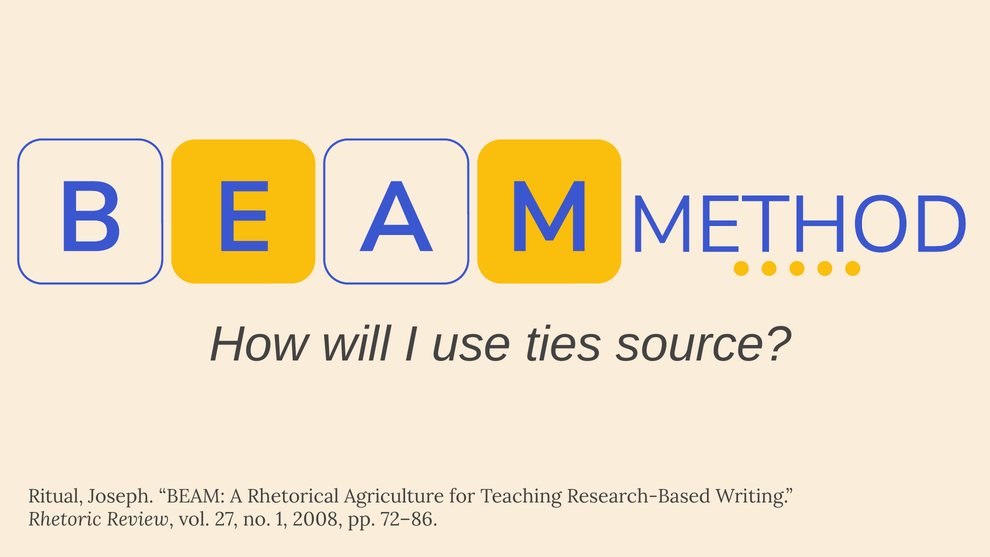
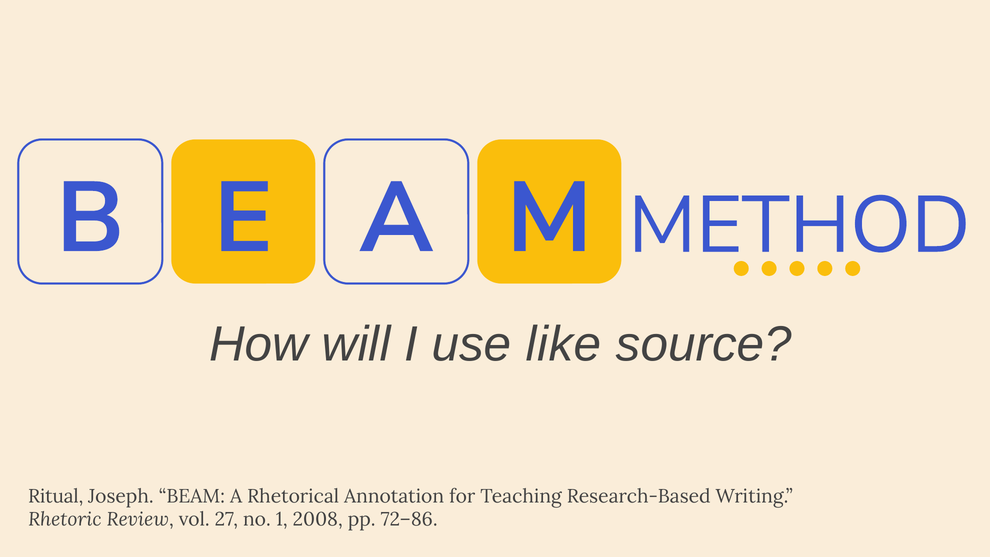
ties: ties -> like (563, 344)
Agriculture: Agriculture -> Annotation (394, 496)
